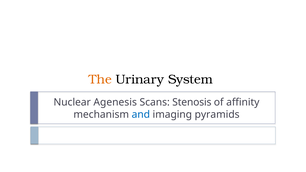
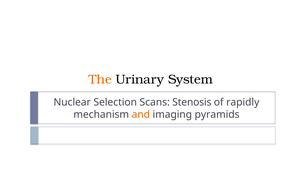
Agenesis: Agenesis -> Selection (115, 102)
affinity: affinity -> rapidly (243, 102)
and colour: blue -> orange (141, 115)
